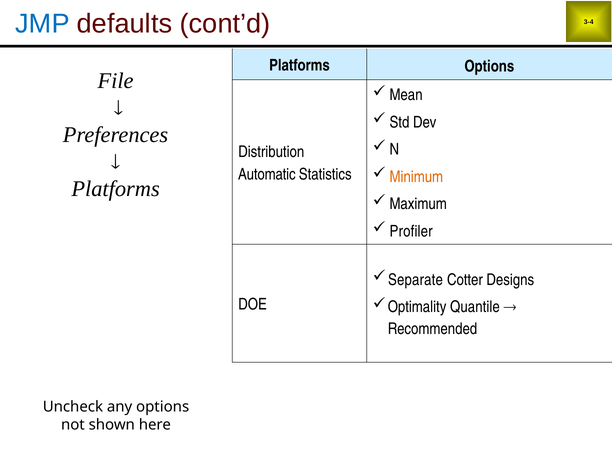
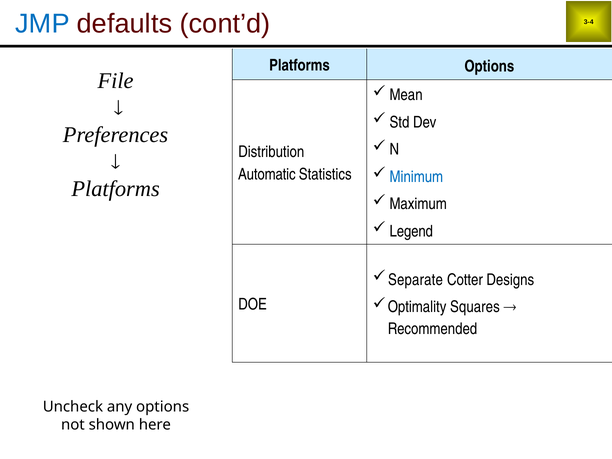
Minimum colour: orange -> blue (416, 177)
Profiler: Profiler -> Legend (411, 231)
Quantile: Quantile -> Squares (475, 307)
